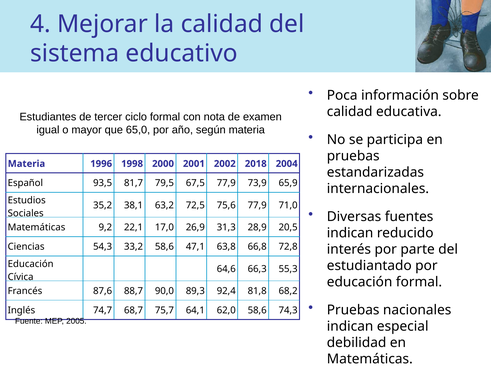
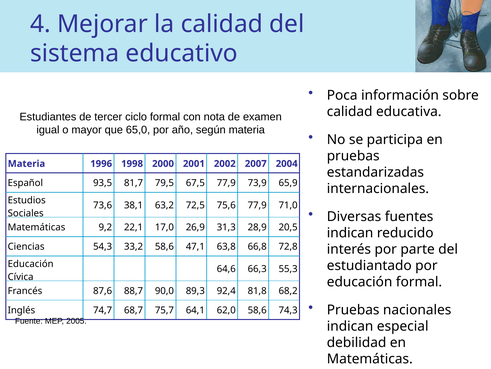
2018: 2018 -> 2007 (256, 163)
35,2: 35,2 -> 73,6 (103, 205)
